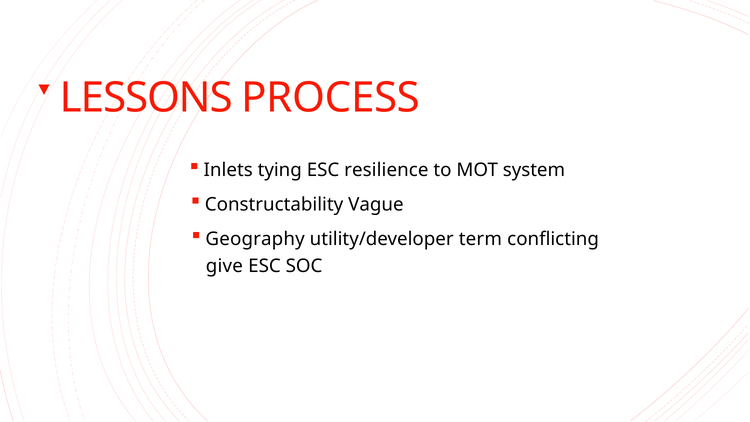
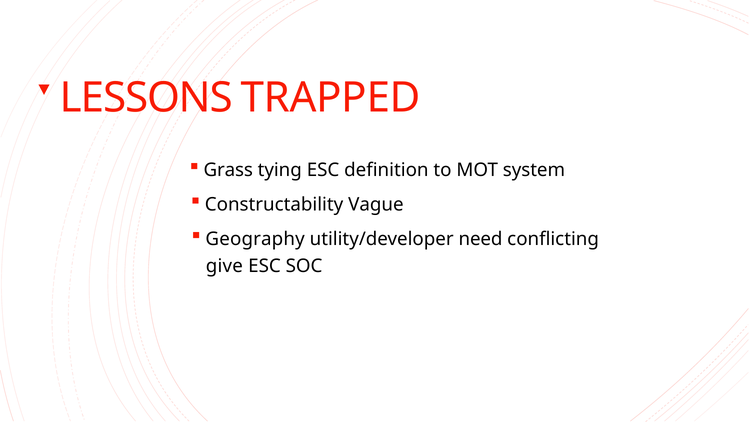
PROCESS: PROCESS -> TRAPPED (331, 98)
Inlets: Inlets -> Grass (228, 170)
resilience: resilience -> definition (386, 170)
term: term -> need (480, 239)
